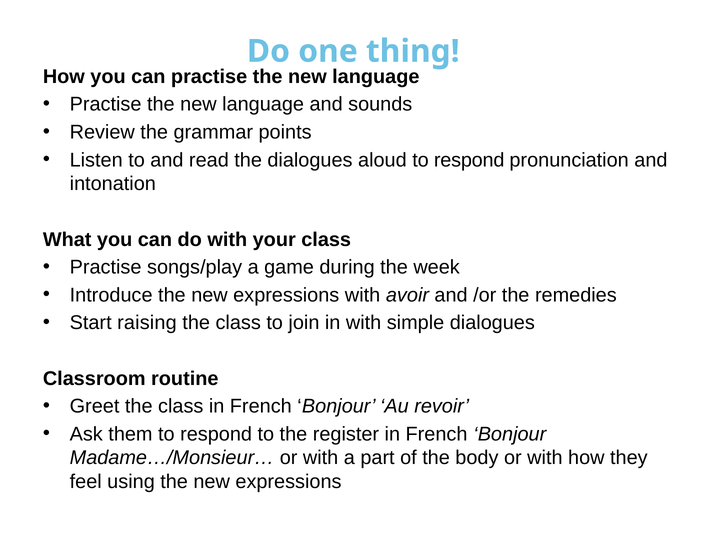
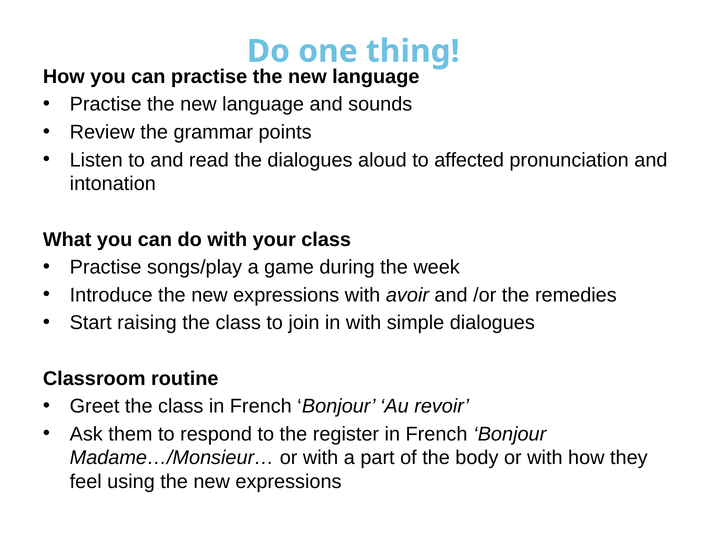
aloud to respond: respond -> affected (469, 160)
